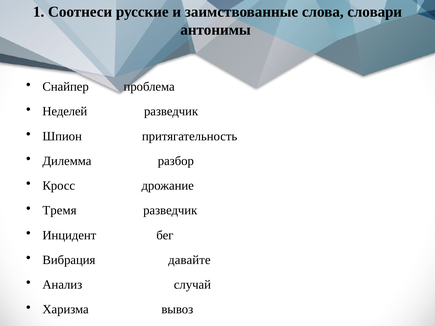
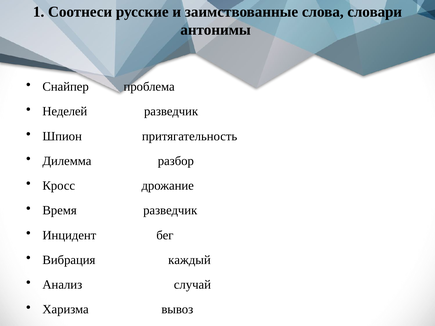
Тремя: Тремя -> Время (60, 211)
давайте: давайте -> каждый (189, 260)
